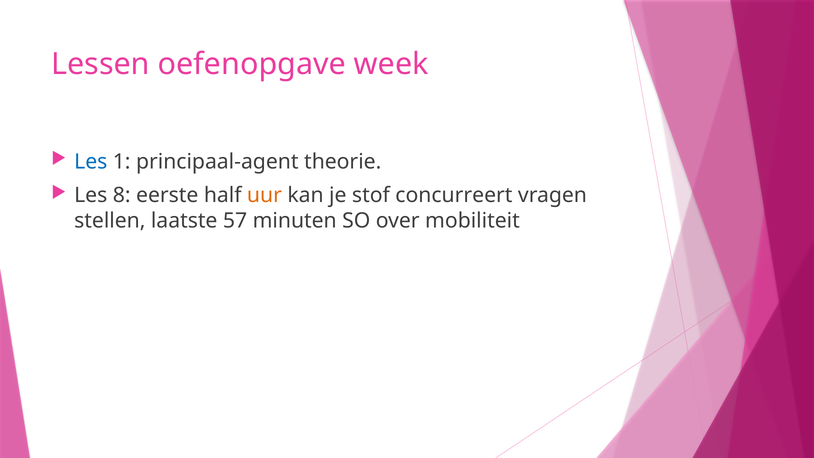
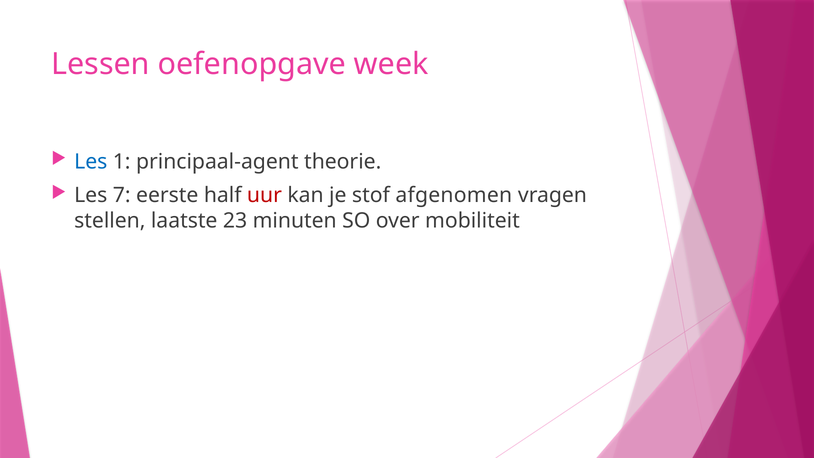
8: 8 -> 7 (122, 195)
uur colour: orange -> red (264, 195)
concurreert: concurreert -> afgenomen (454, 195)
57: 57 -> 23 (235, 221)
